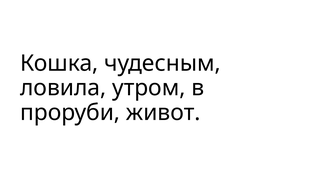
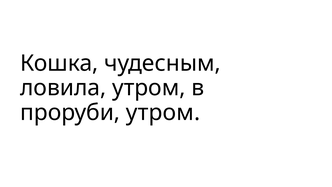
проруби живот: живот -> утром (163, 112)
